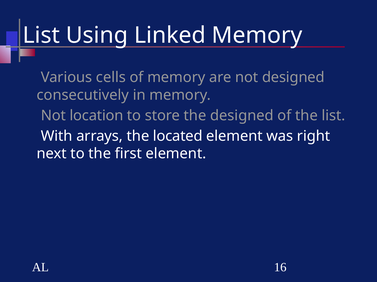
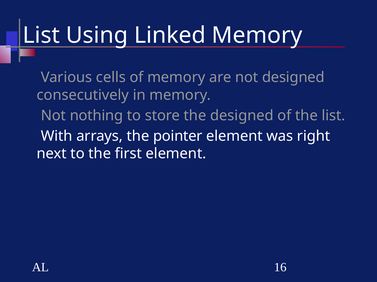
location: location -> nothing (96, 116)
located: located -> pointer (178, 136)
